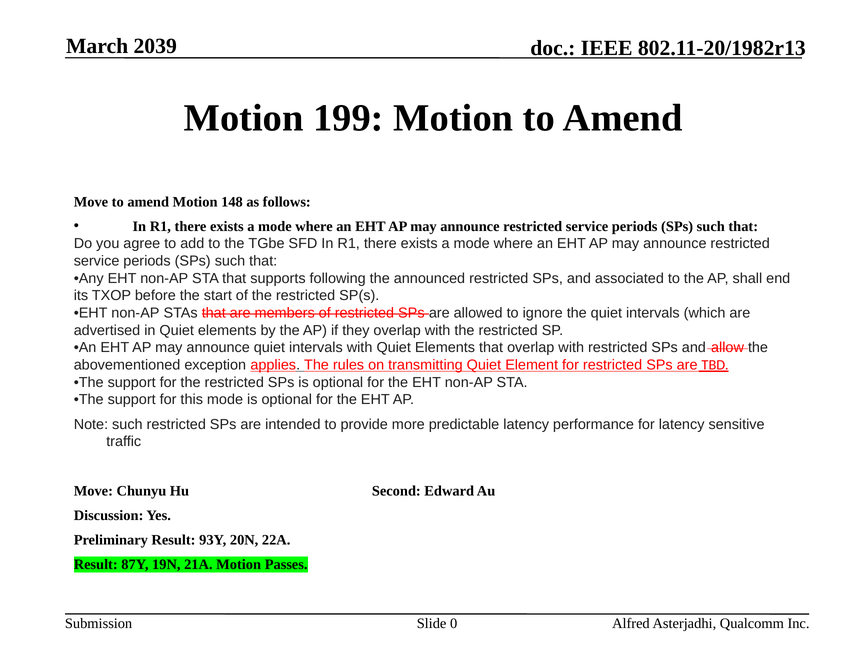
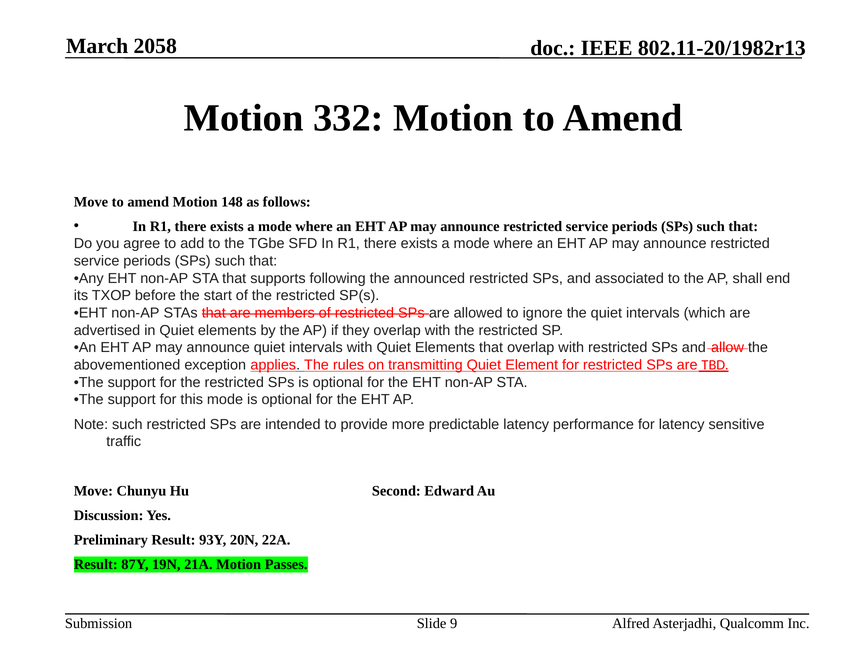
2039: 2039 -> 2058 (155, 46)
199: 199 -> 332 (349, 118)
0: 0 -> 9 (454, 624)
